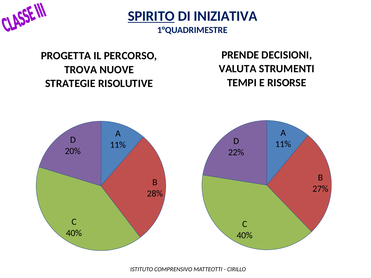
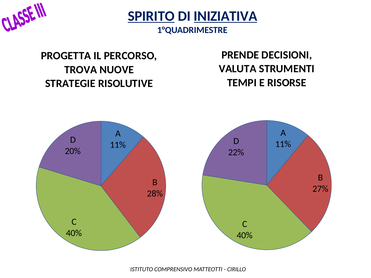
INIZIATIVA underline: none -> present (226, 16)
